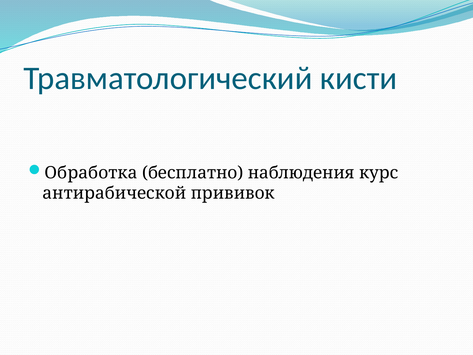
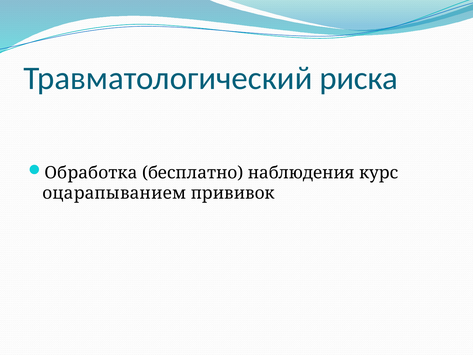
кисти: кисти -> риска (359, 78)
антирабической: антирабической -> оцарапыванием (114, 193)
